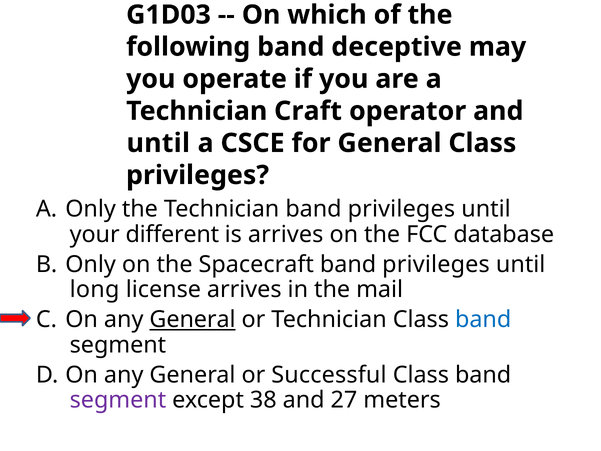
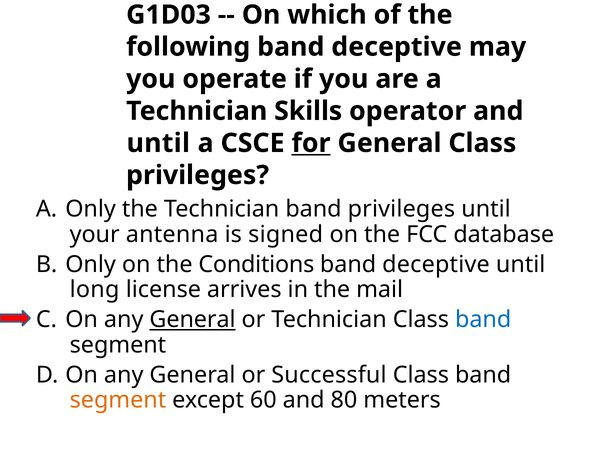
Craft: Craft -> Skills (308, 111)
for underline: none -> present (311, 143)
different: different -> antenna (172, 234)
is arrives: arrives -> signed (286, 234)
Spacecraft: Spacecraft -> Conditions (256, 264)
privileges: privileges -> deceptive (436, 264)
segment colour: purple -> orange (118, 400)
38: 38 -> 60 (263, 400)
27: 27 -> 80 (344, 400)
